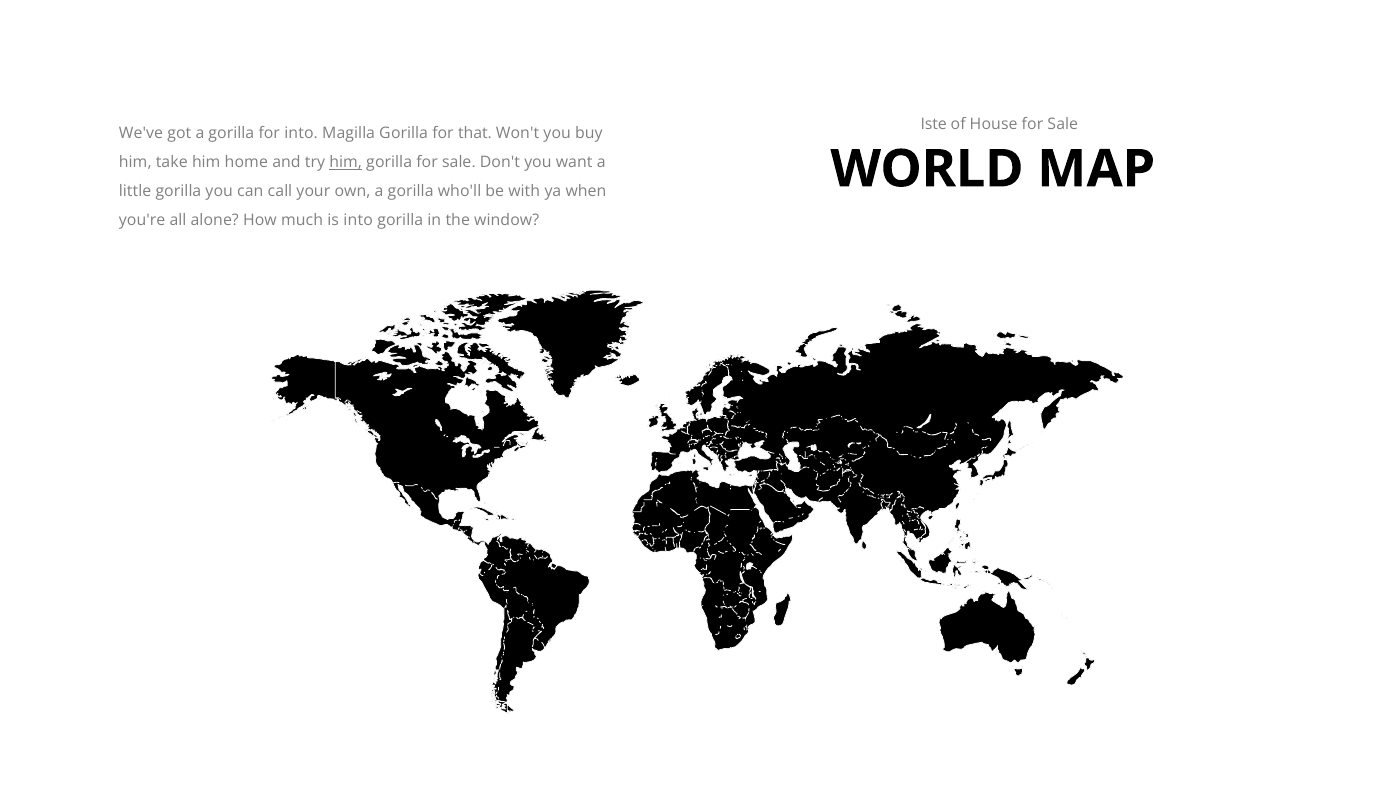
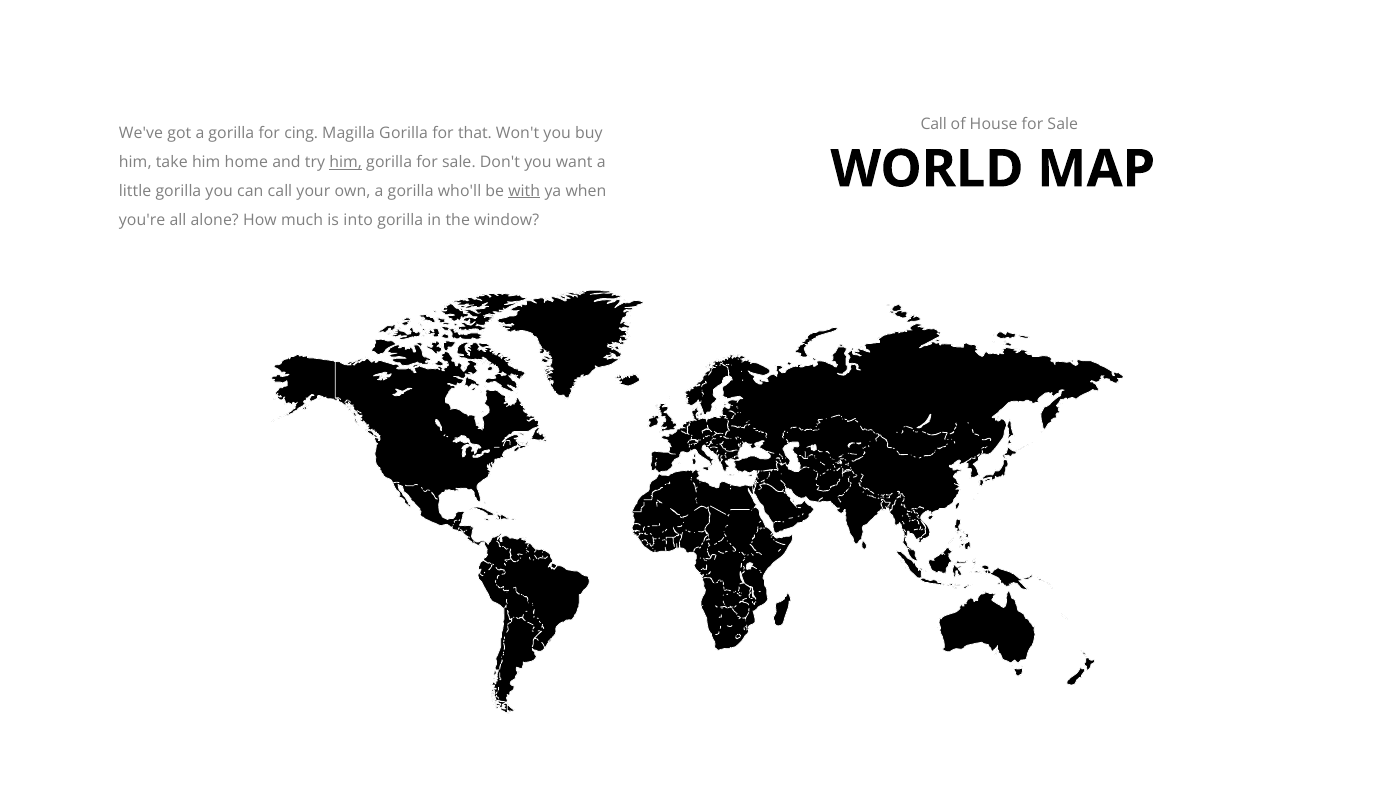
Iste: Iste -> Call (934, 124)
for into: into -> cing (301, 134)
with underline: none -> present (524, 191)
